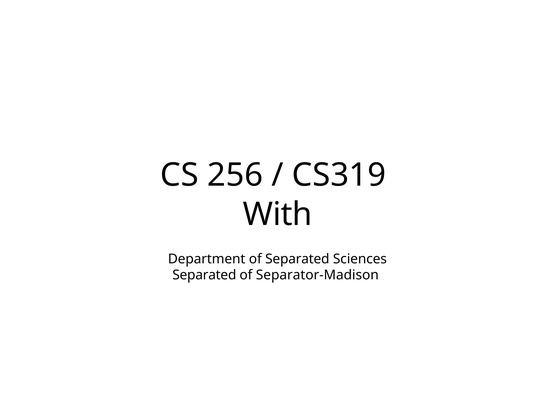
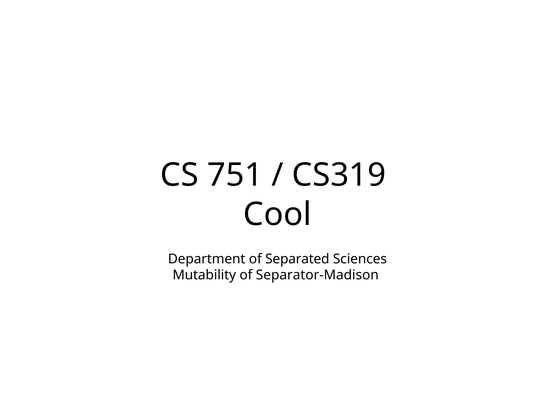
256: 256 -> 751 (235, 175)
With: With -> Cool (277, 214)
Separated: Separated -> Mutability (204, 275)
